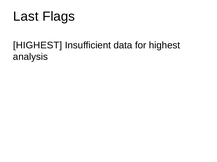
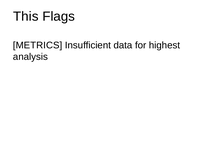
Last: Last -> This (26, 16)
HIGHEST: HIGHEST -> METRICS (38, 46)
